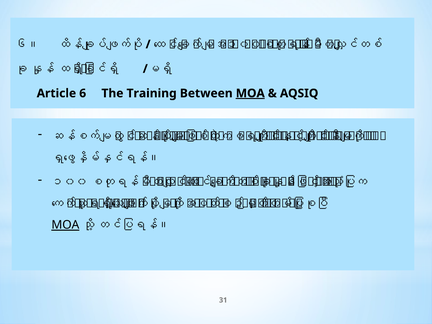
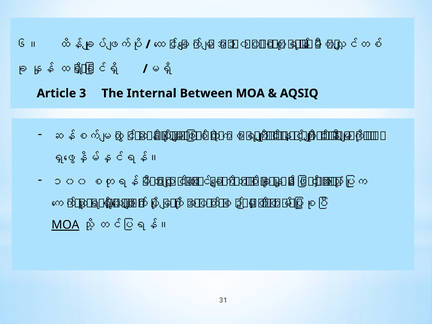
6: 6 -> 3 (83, 93)
Training: Training -> Internal (152, 93)
MOA underline: present -> none (250, 93)
